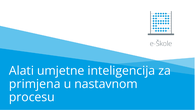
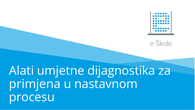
inteligencija: inteligencija -> dijagnostika (121, 71)
